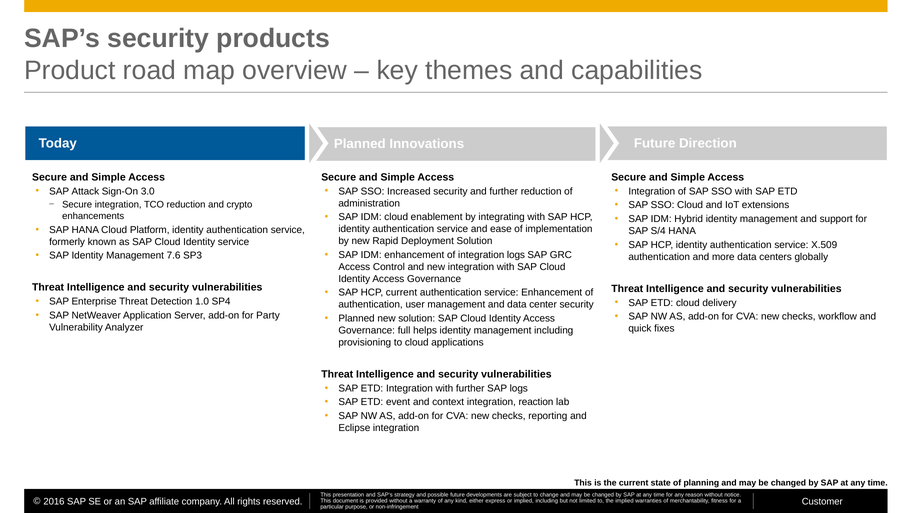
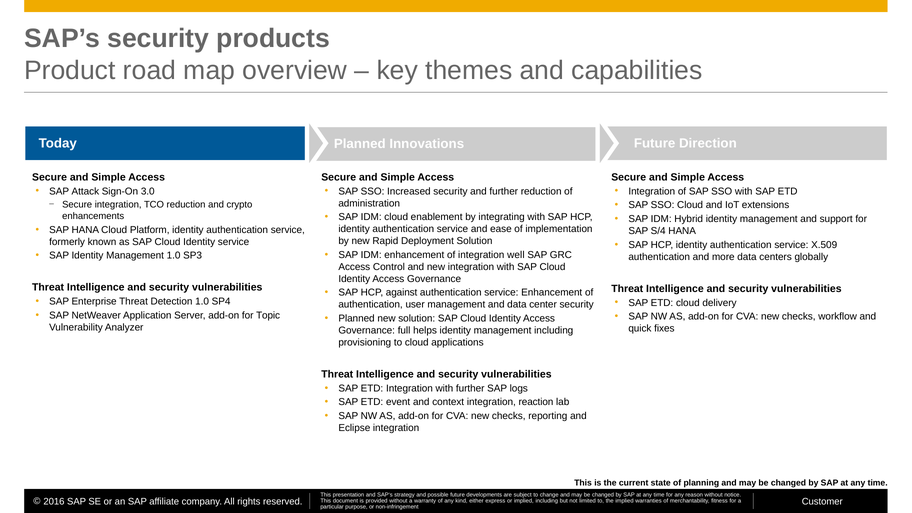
integration logs: logs -> well (516, 255)
Management 7.6: 7.6 -> 1.0 (174, 256)
HCP current: current -> against (402, 293)
Party: Party -> Topic (268, 316)
